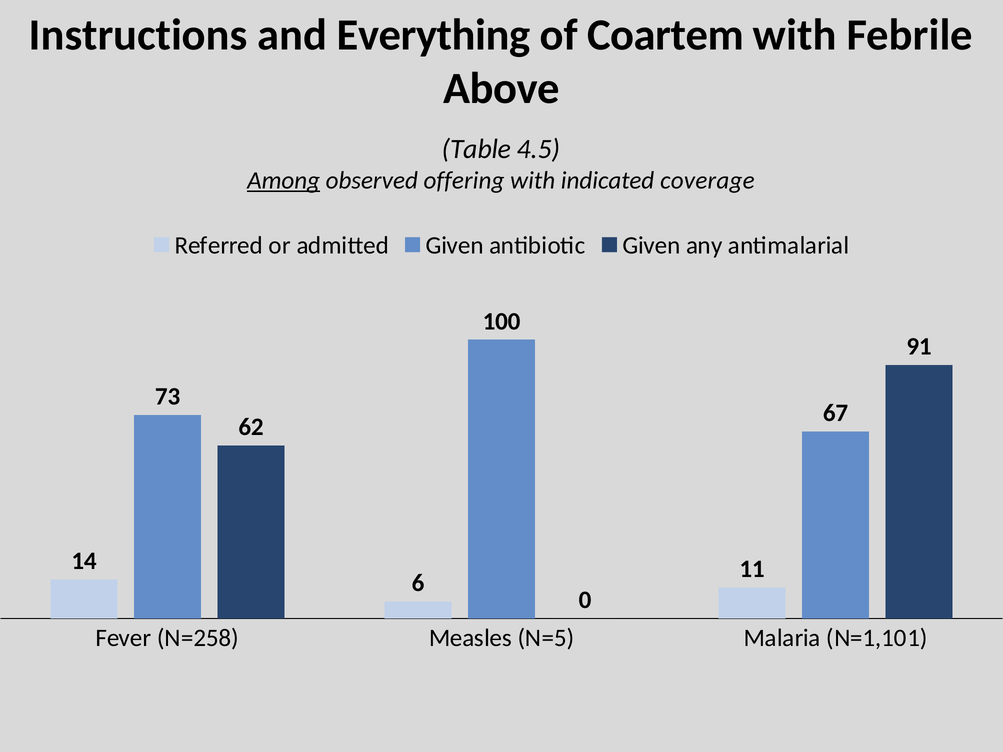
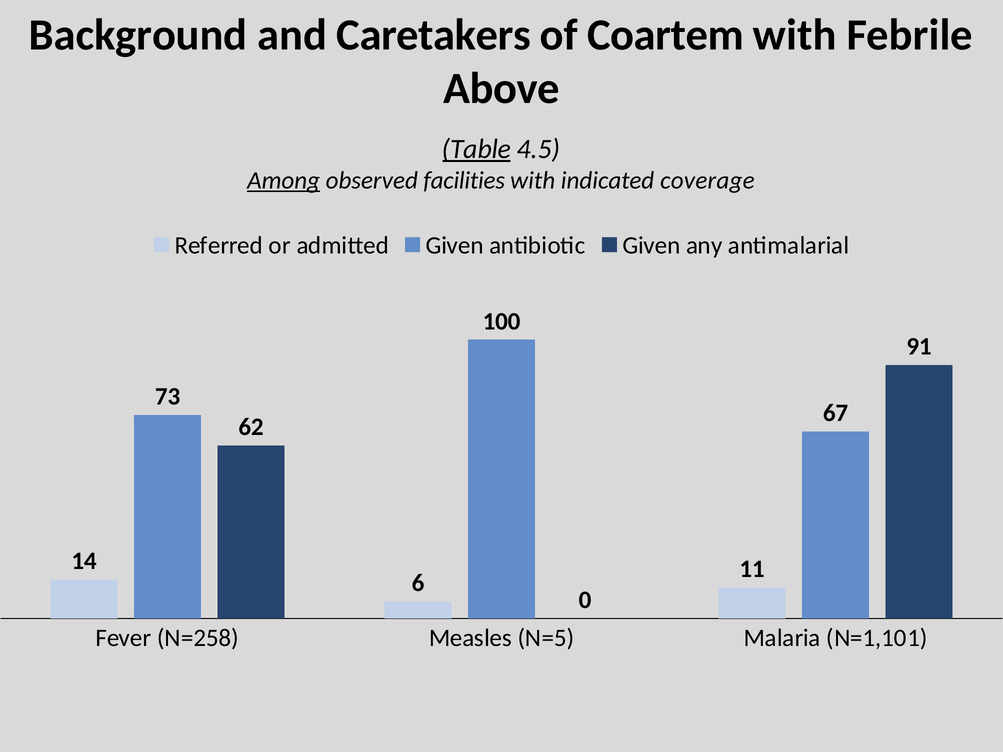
Instructions: Instructions -> Background (138, 35)
Everything: Everything -> Caretakers (434, 35)
Table underline: none -> present (476, 149)
offering: offering -> facilities (464, 181)
